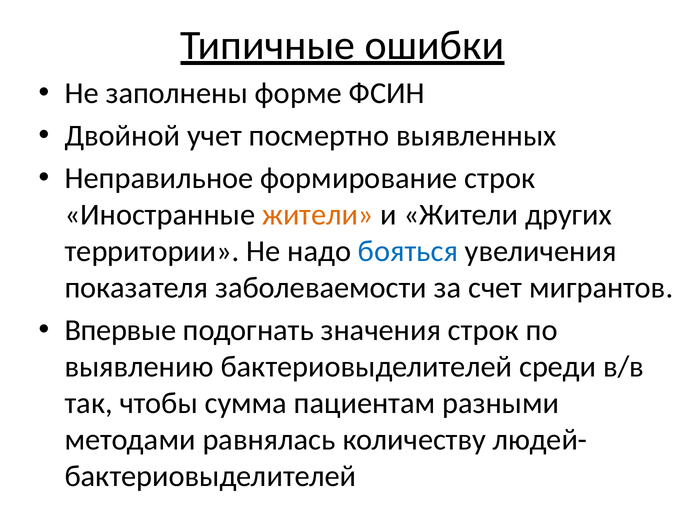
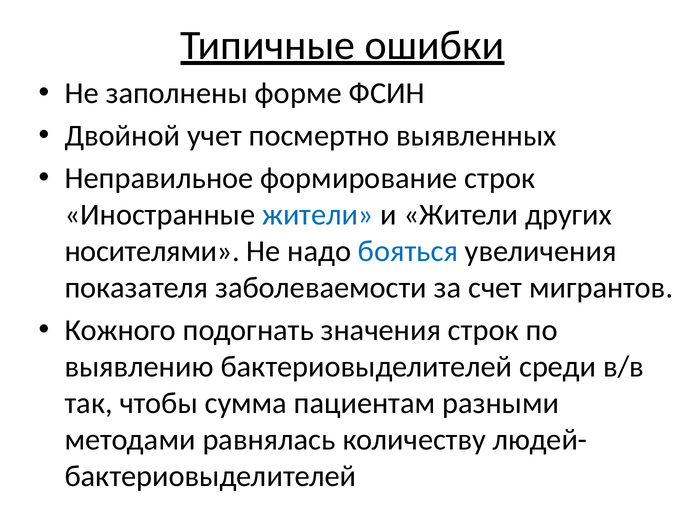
жители colour: orange -> blue (318, 215)
территории: территории -> носителями (152, 252)
Впервые: Впервые -> Кожного (120, 331)
